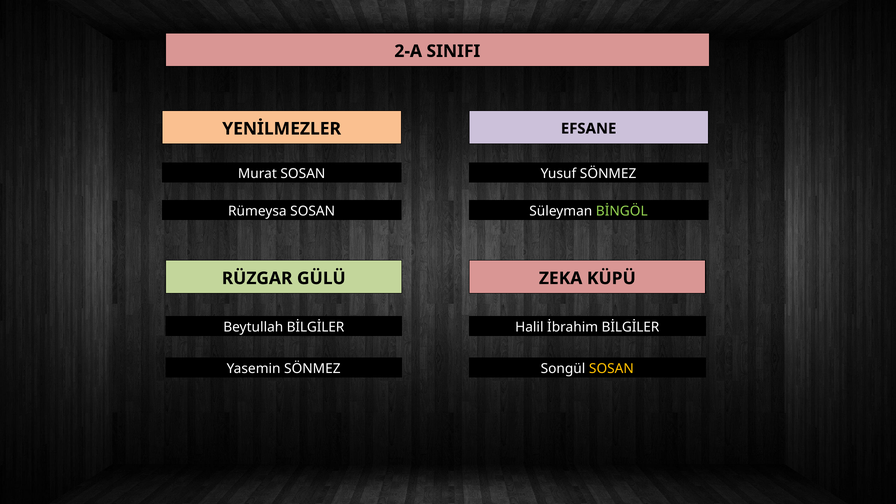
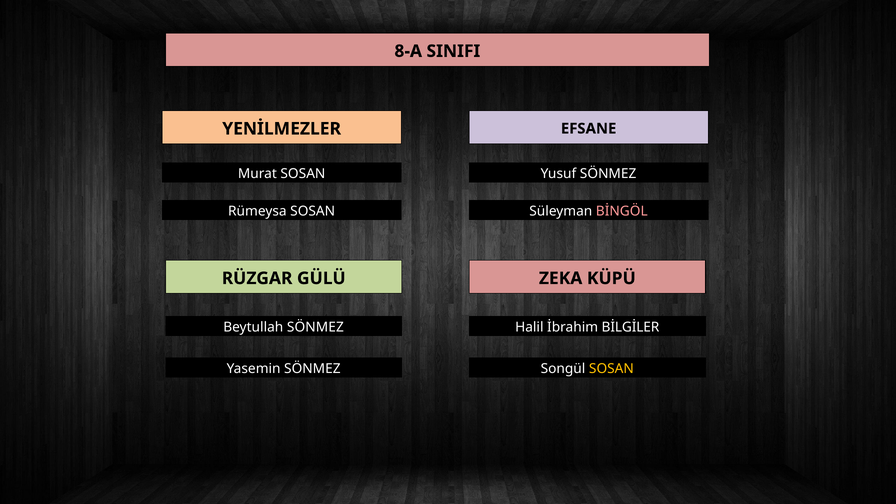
2-A: 2-A -> 8-A (408, 51)
BİNGÖL colour: light green -> pink (622, 211)
Beytullah BİLGİLER: BİLGİLER -> SÖNMEZ (315, 327)
